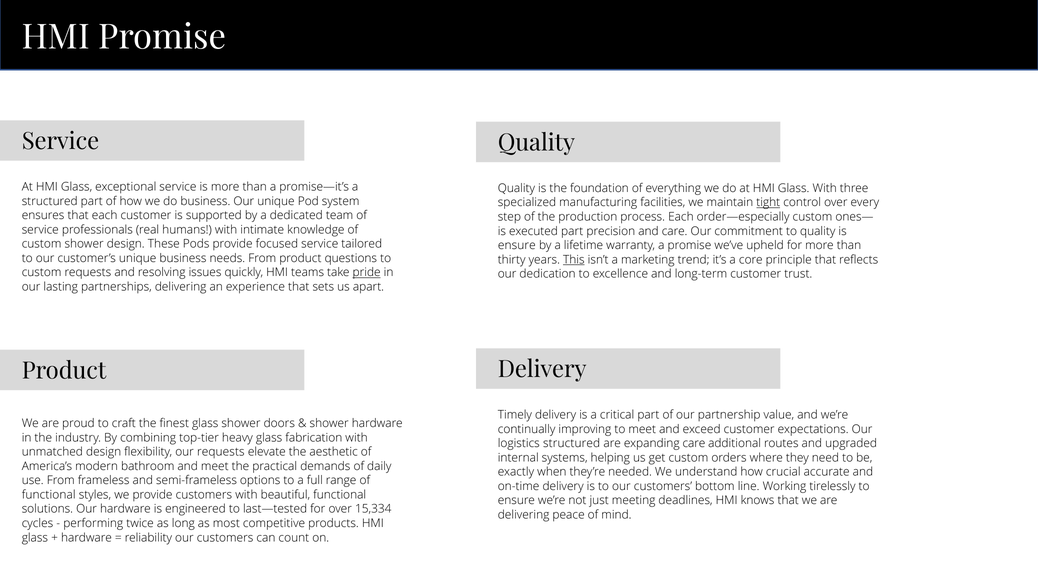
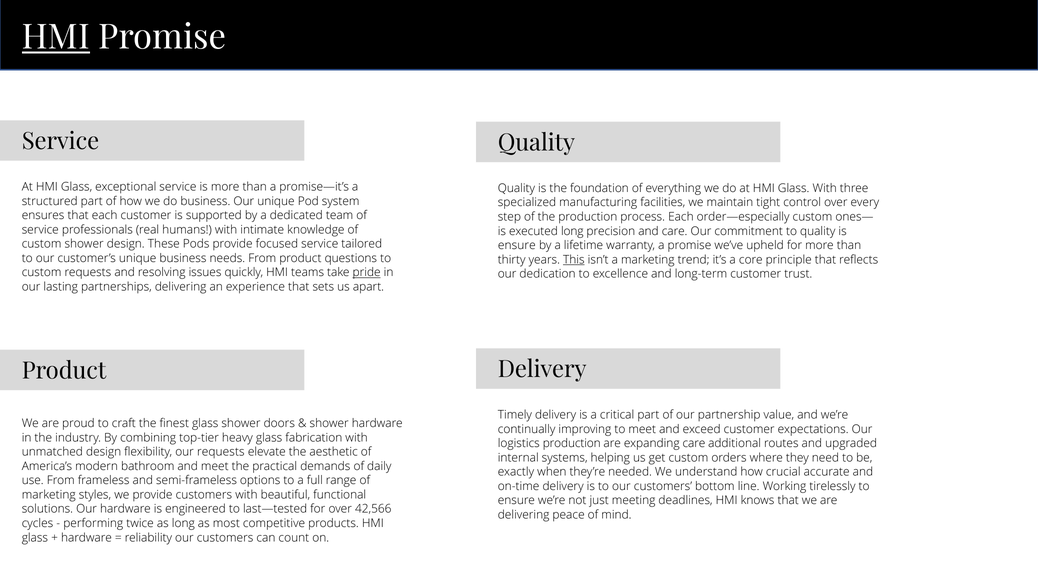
HMI underline: none -> present (56, 37)
tight underline: present -> none (768, 202)
executed part: part -> long (572, 231)
logistics structured: structured -> production (572, 443)
functional: functional -> marketing (49, 495)
15,334: 15,334 -> 42,566 (373, 509)
